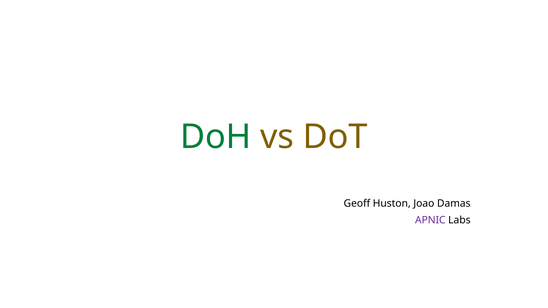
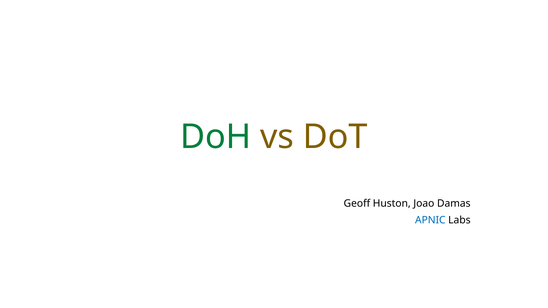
APNIC colour: purple -> blue (430, 220)
